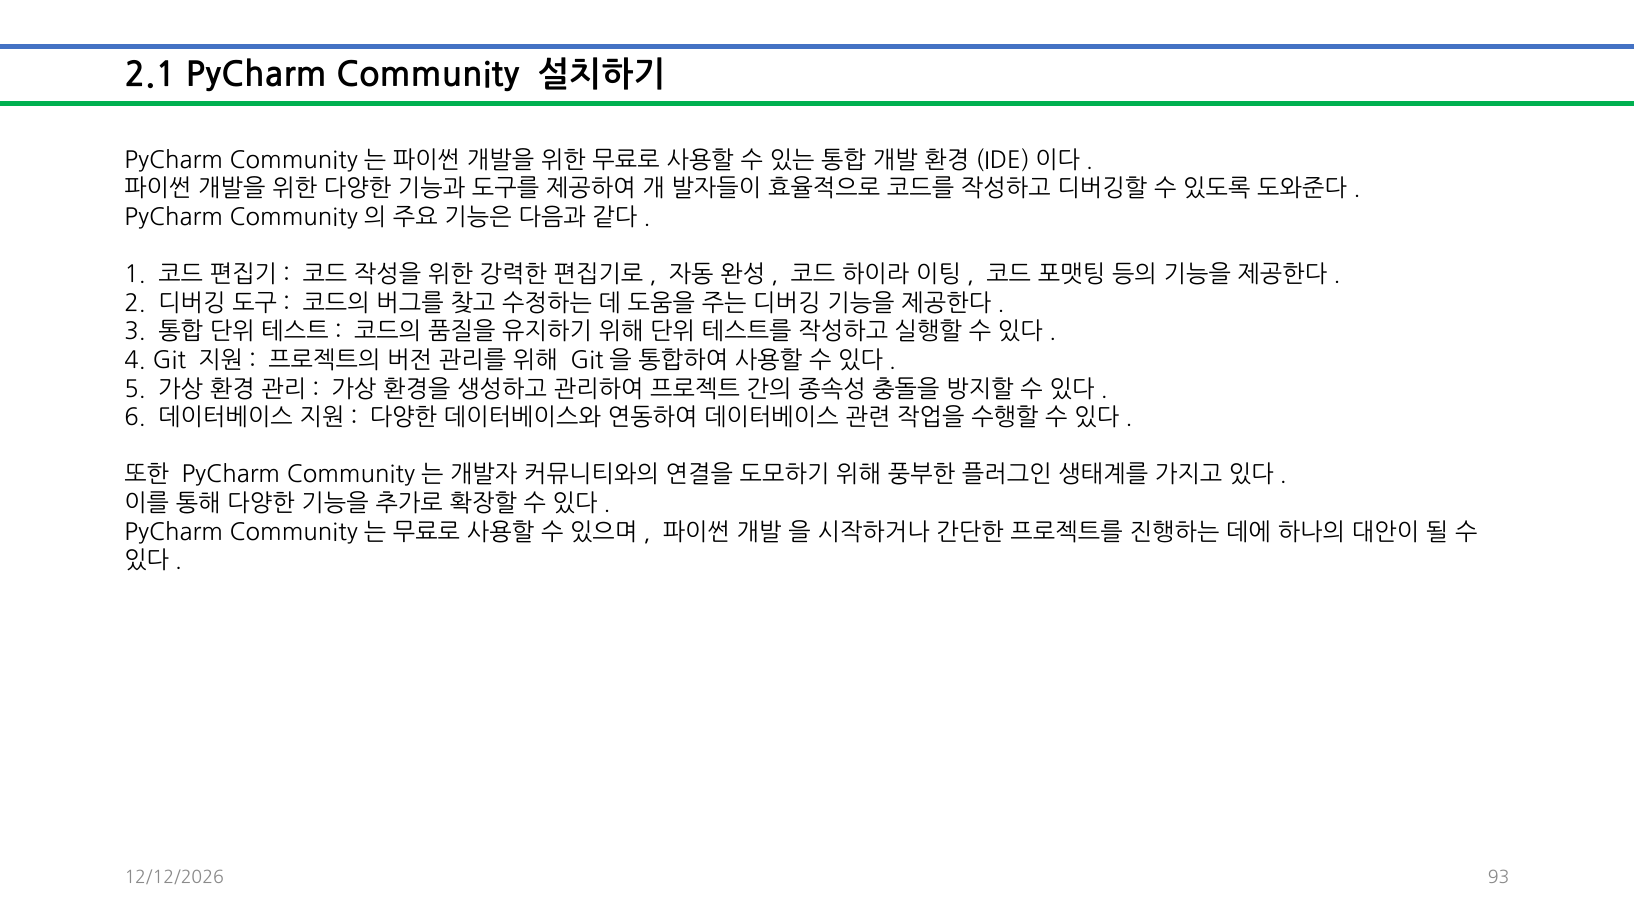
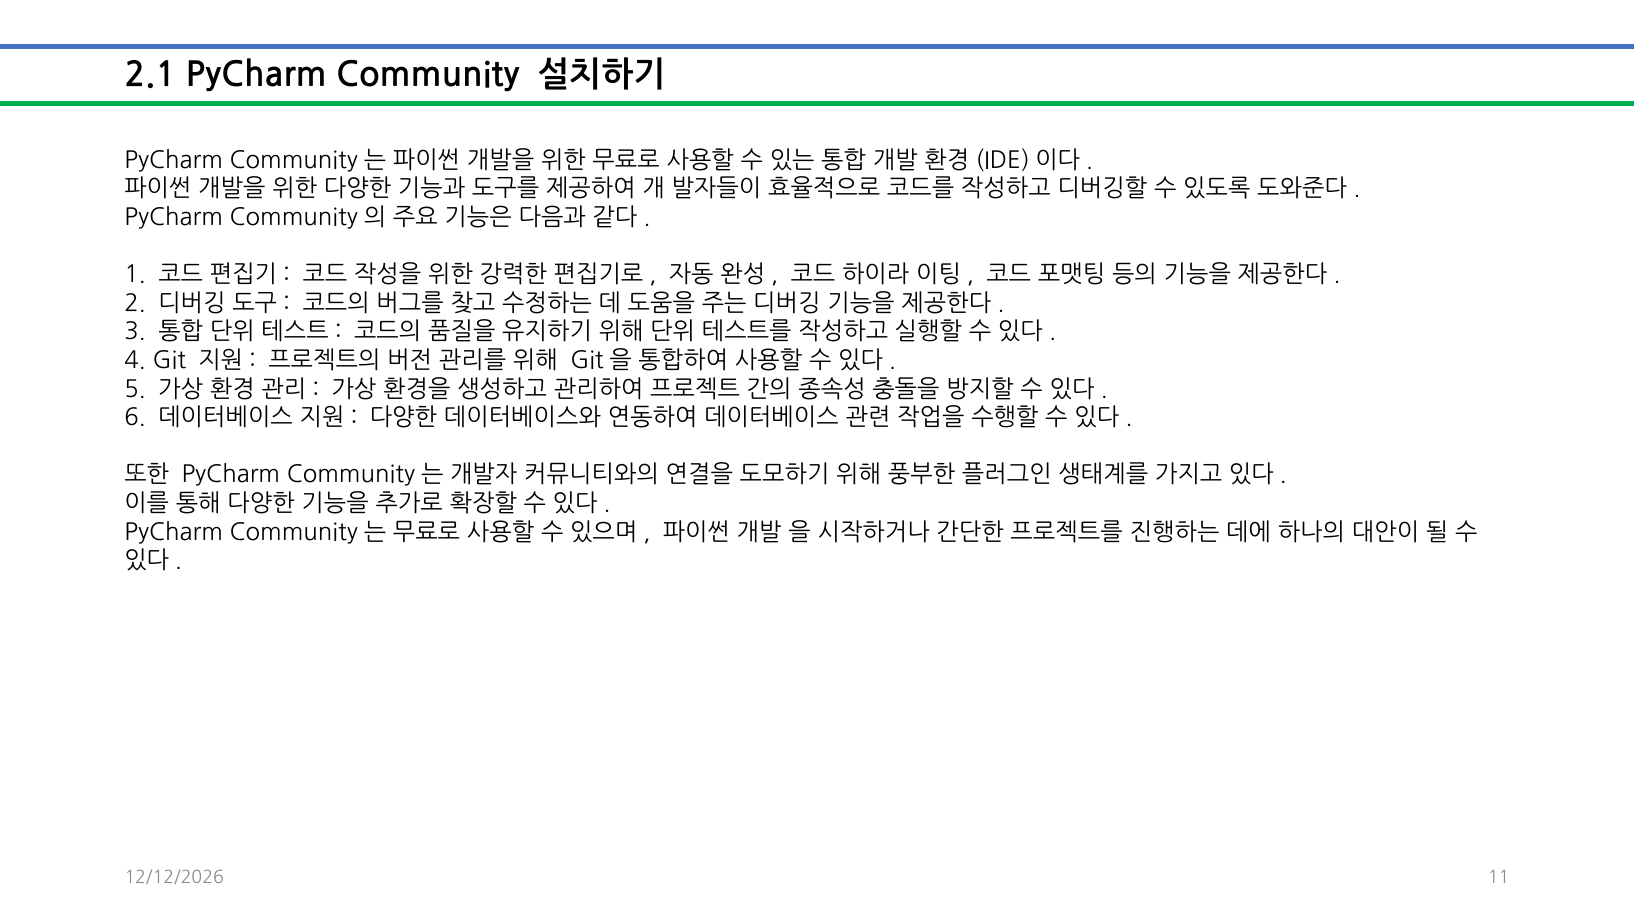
93: 93 -> 11 (1499, 878)
